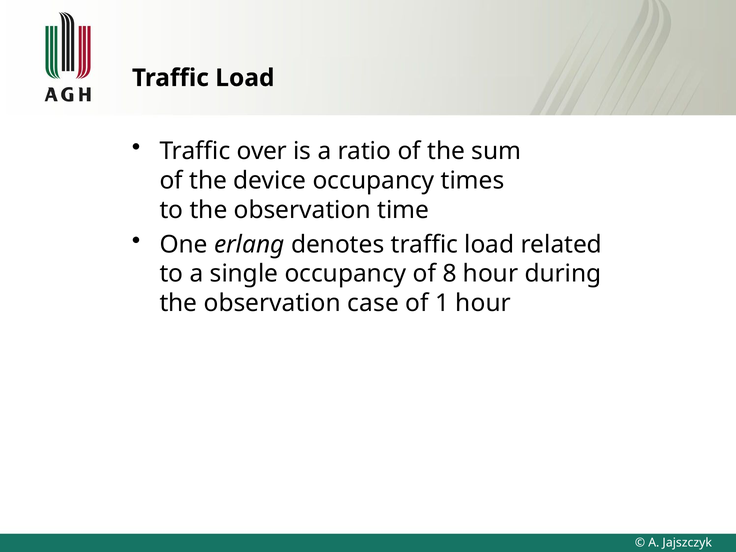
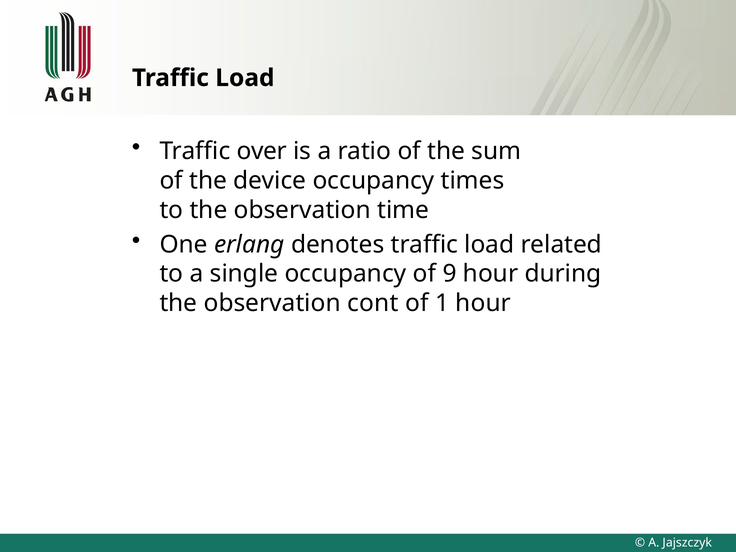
8: 8 -> 9 (450, 274)
case: case -> cont (373, 303)
